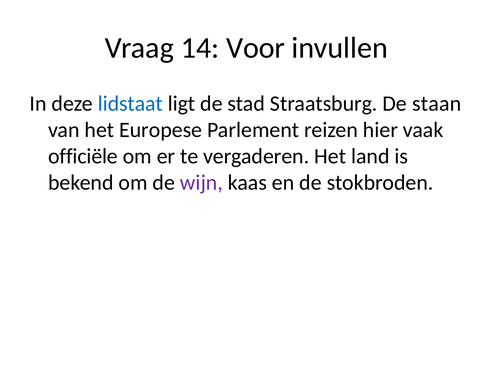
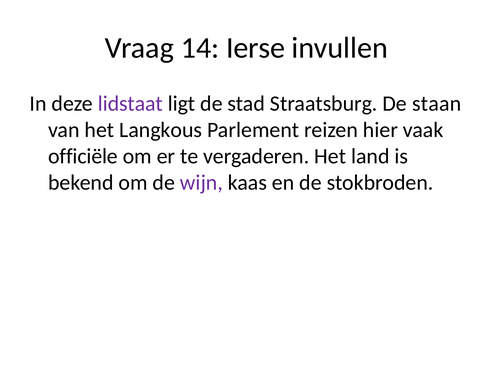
Voor: Voor -> Ierse (256, 48)
lidstaat colour: blue -> purple (130, 103)
Europese: Europese -> Langkous (161, 130)
